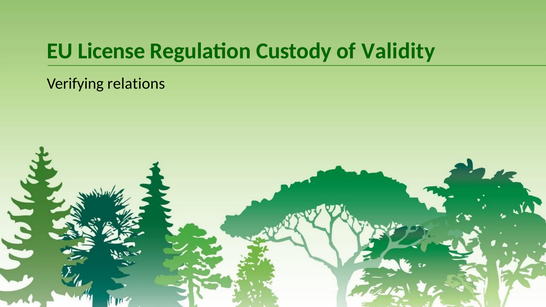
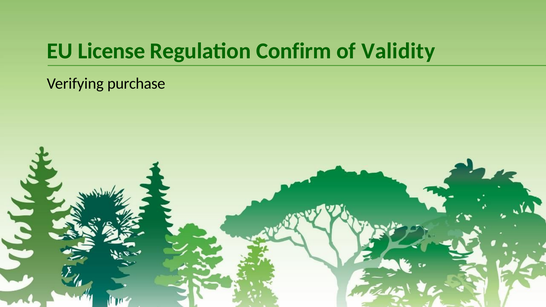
Custody: Custody -> Confirm (294, 51)
relations: relations -> purchase (136, 84)
